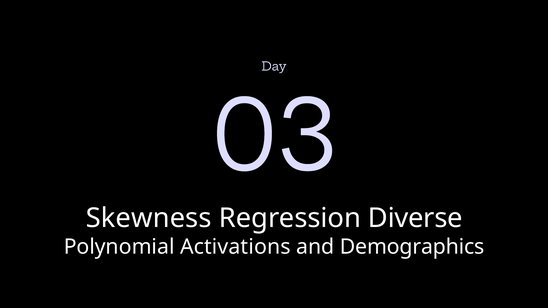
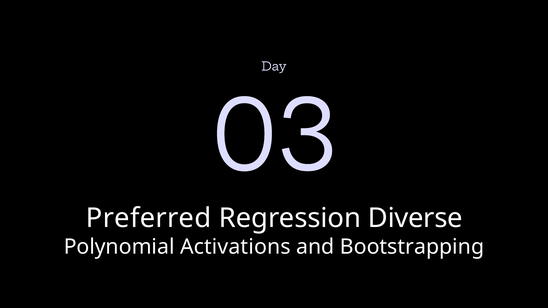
Skewness: Skewness -> Preferred (149, 218)
Demographics: Demographics -> Bootstrapping (412, 247)
